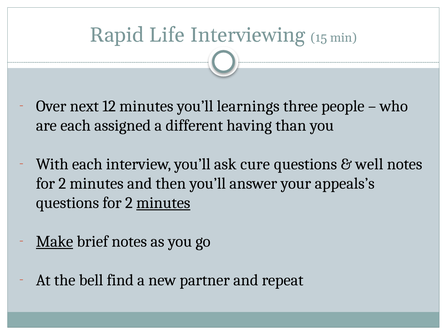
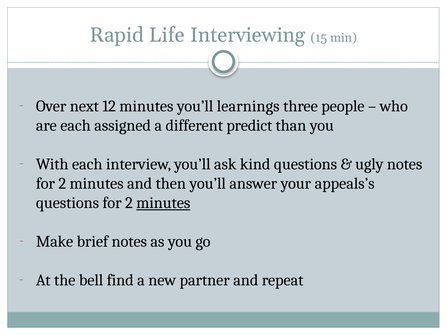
having: having -> predict (249, 126)
cure: cure -> kind (255, 164)
well: well -> ugly (369, 164)
Make underline: present -> none (55, 242)
